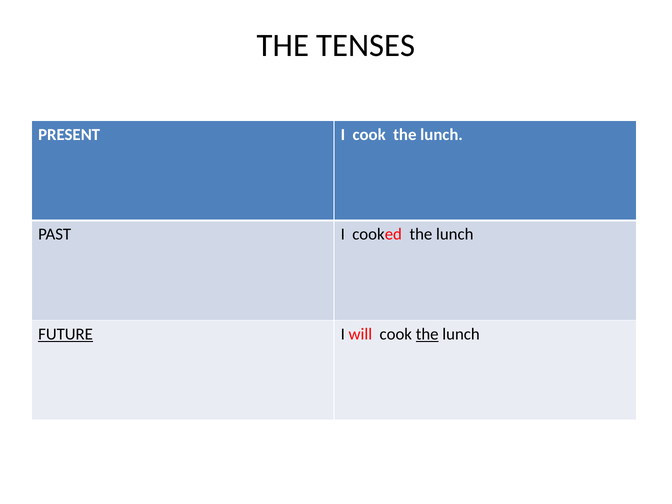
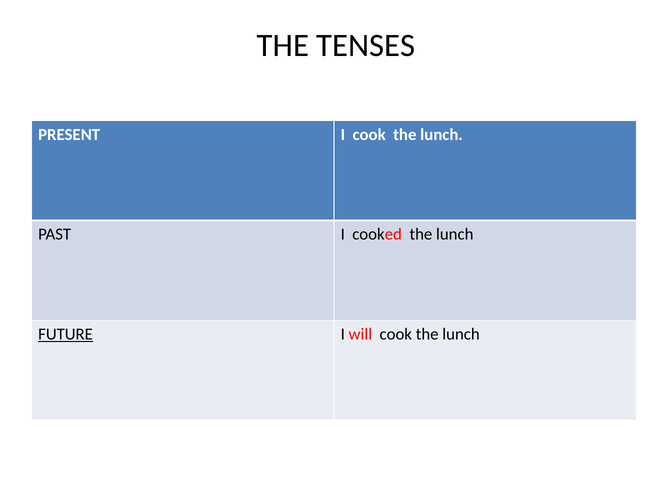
the underline: present -> none (427, 334)
